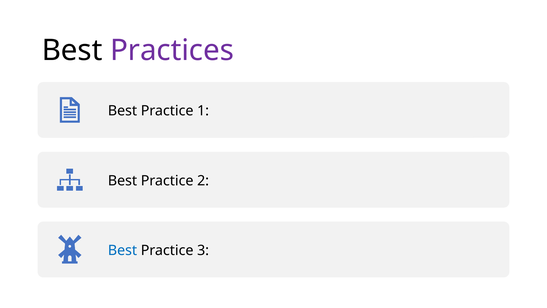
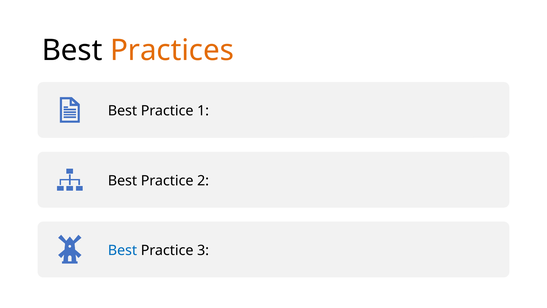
Practices colour: purple -> orange (172, 50)
